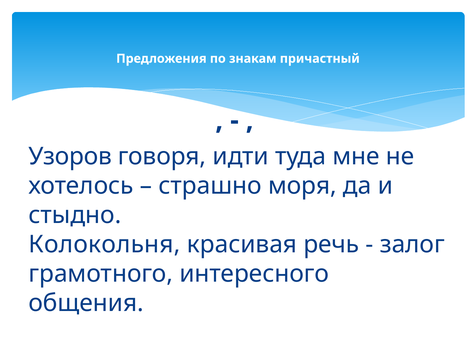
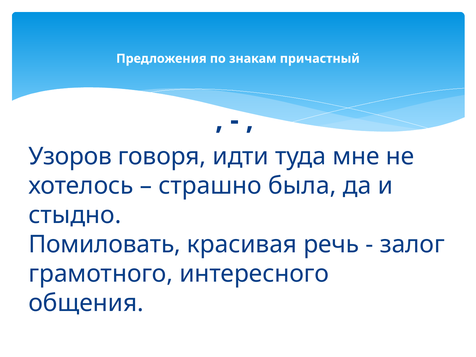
моря: моря -> была (302, 186)
Колокольня: Колокольня -> Помиловать (105, 244)
